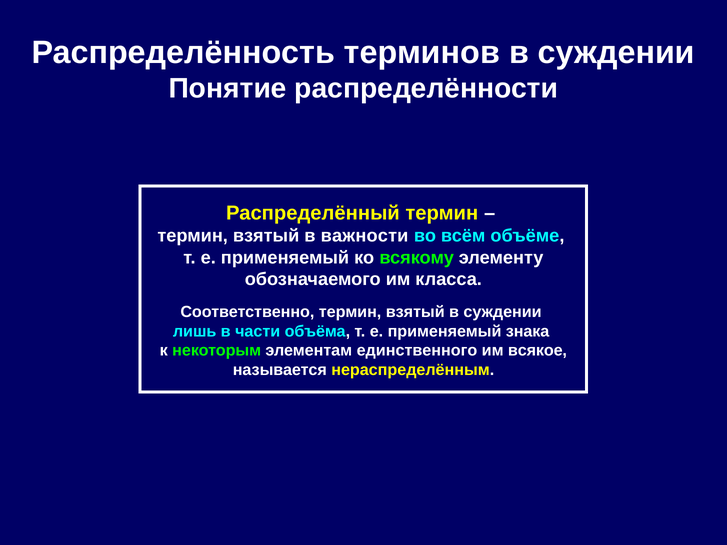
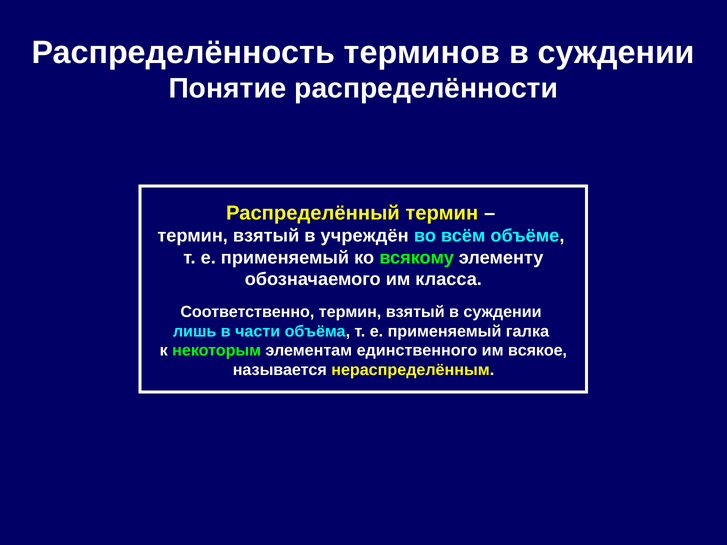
важности: важности -> учреждён (365, 236)
знака: знака -> галка (527, 331)
